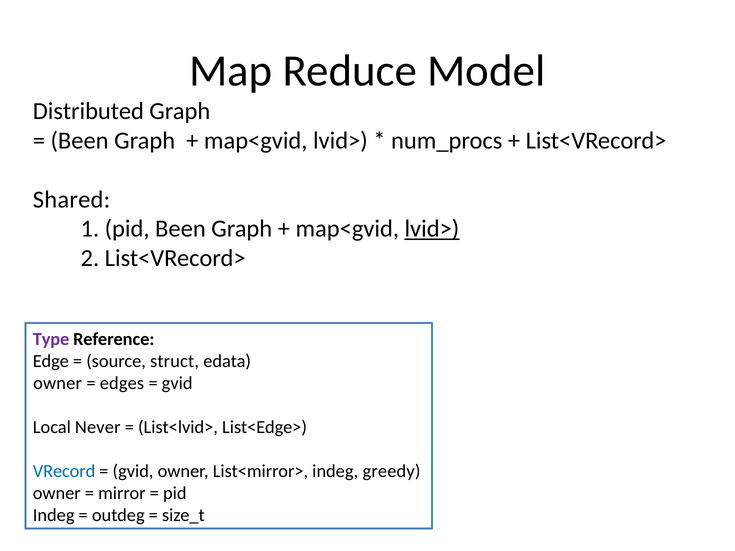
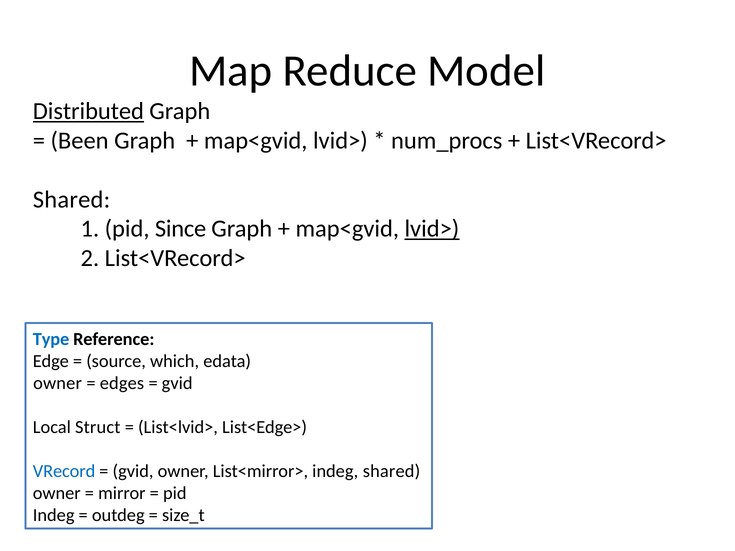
Distributed underline: none -> present (88, 111)
pid Been: Been -> Since (181, 229)
Type colour: purple -> blue (51, 339)
struct: struct -> which (175, 361)
Never: Never -> Struct (98, 427)
indeg greedy: greedy -> shared (392, 471)
